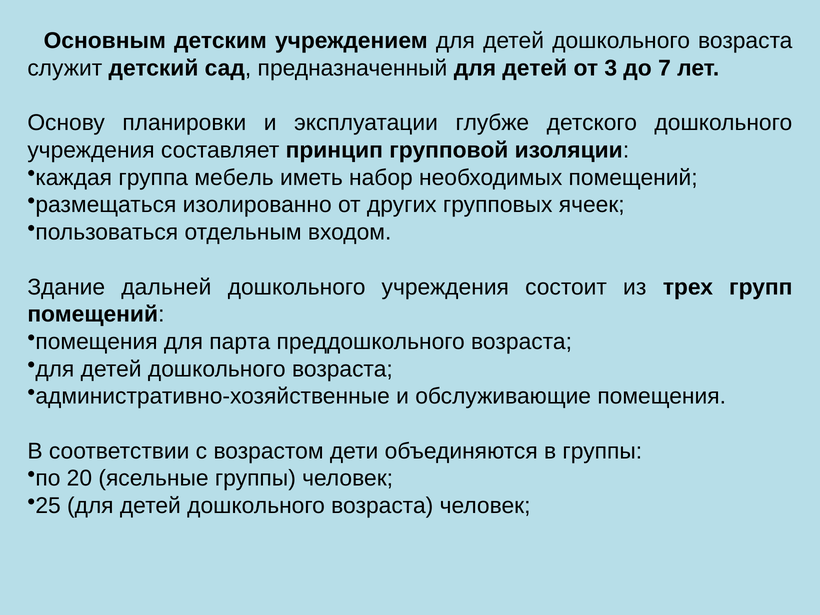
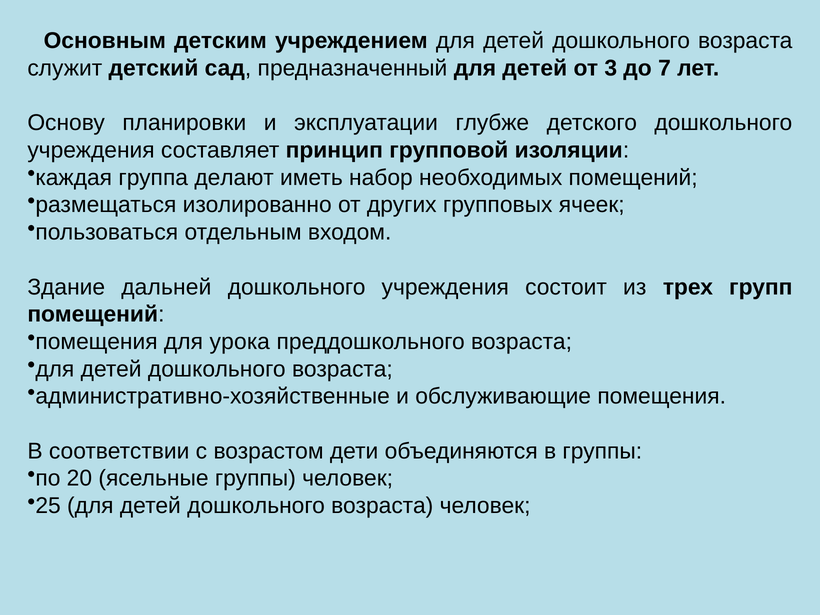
мебель: мебель -> делают (234, 178)
парта: парта -> урока (240, 342)
